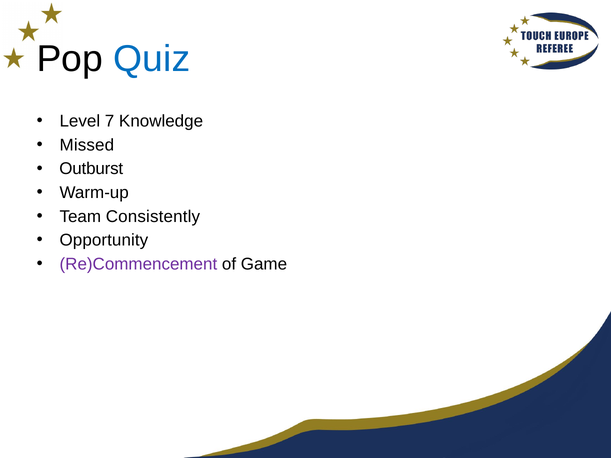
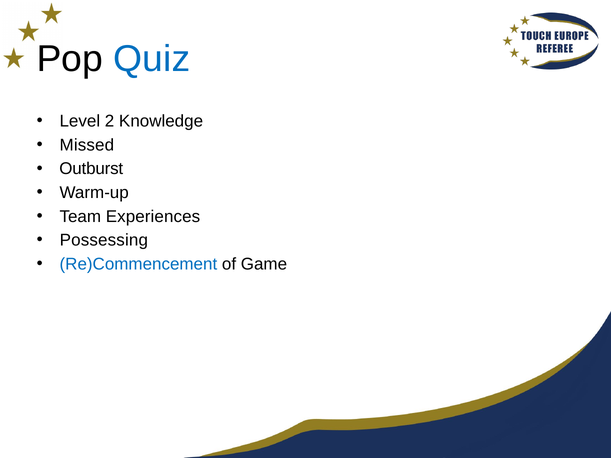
7: 7 -> 2 (110, 121)
Consistently: Consistently -> Experiences (153, 217)
Opportunity: Opportunity -> Possessing (104, 240)
Re)Commencement colour: purple -> blue (138, 264)
